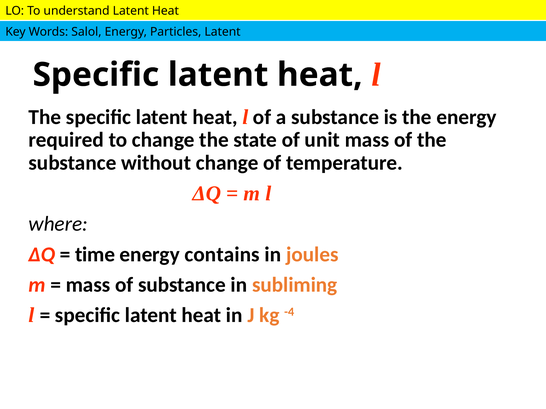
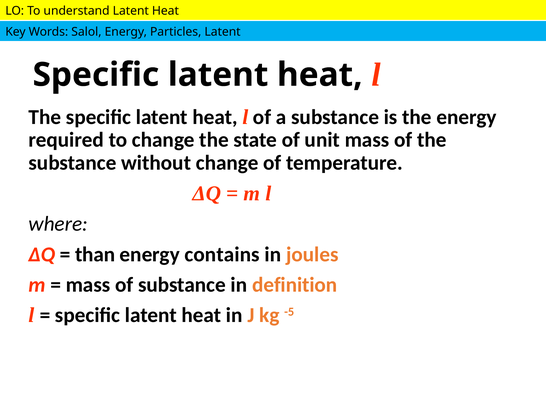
time: time -> than (95, 255)
subliming: subliming -> definition (295, 285)
-4: -4 -> -5 (289, 312)
